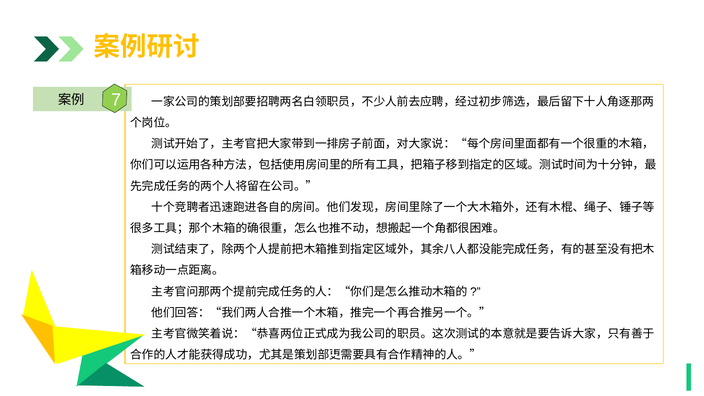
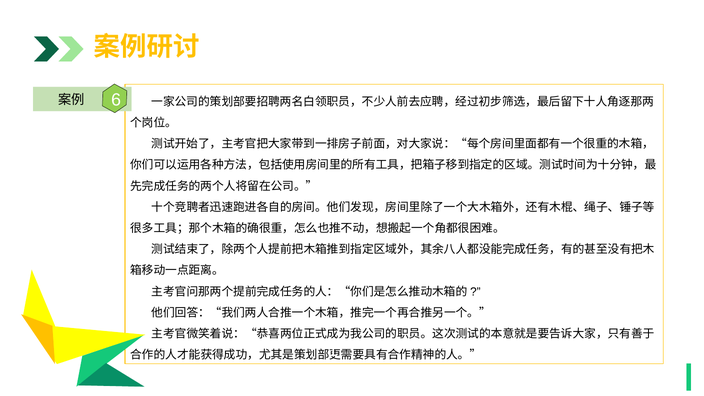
7: 7 -> 6 (116, 100)
